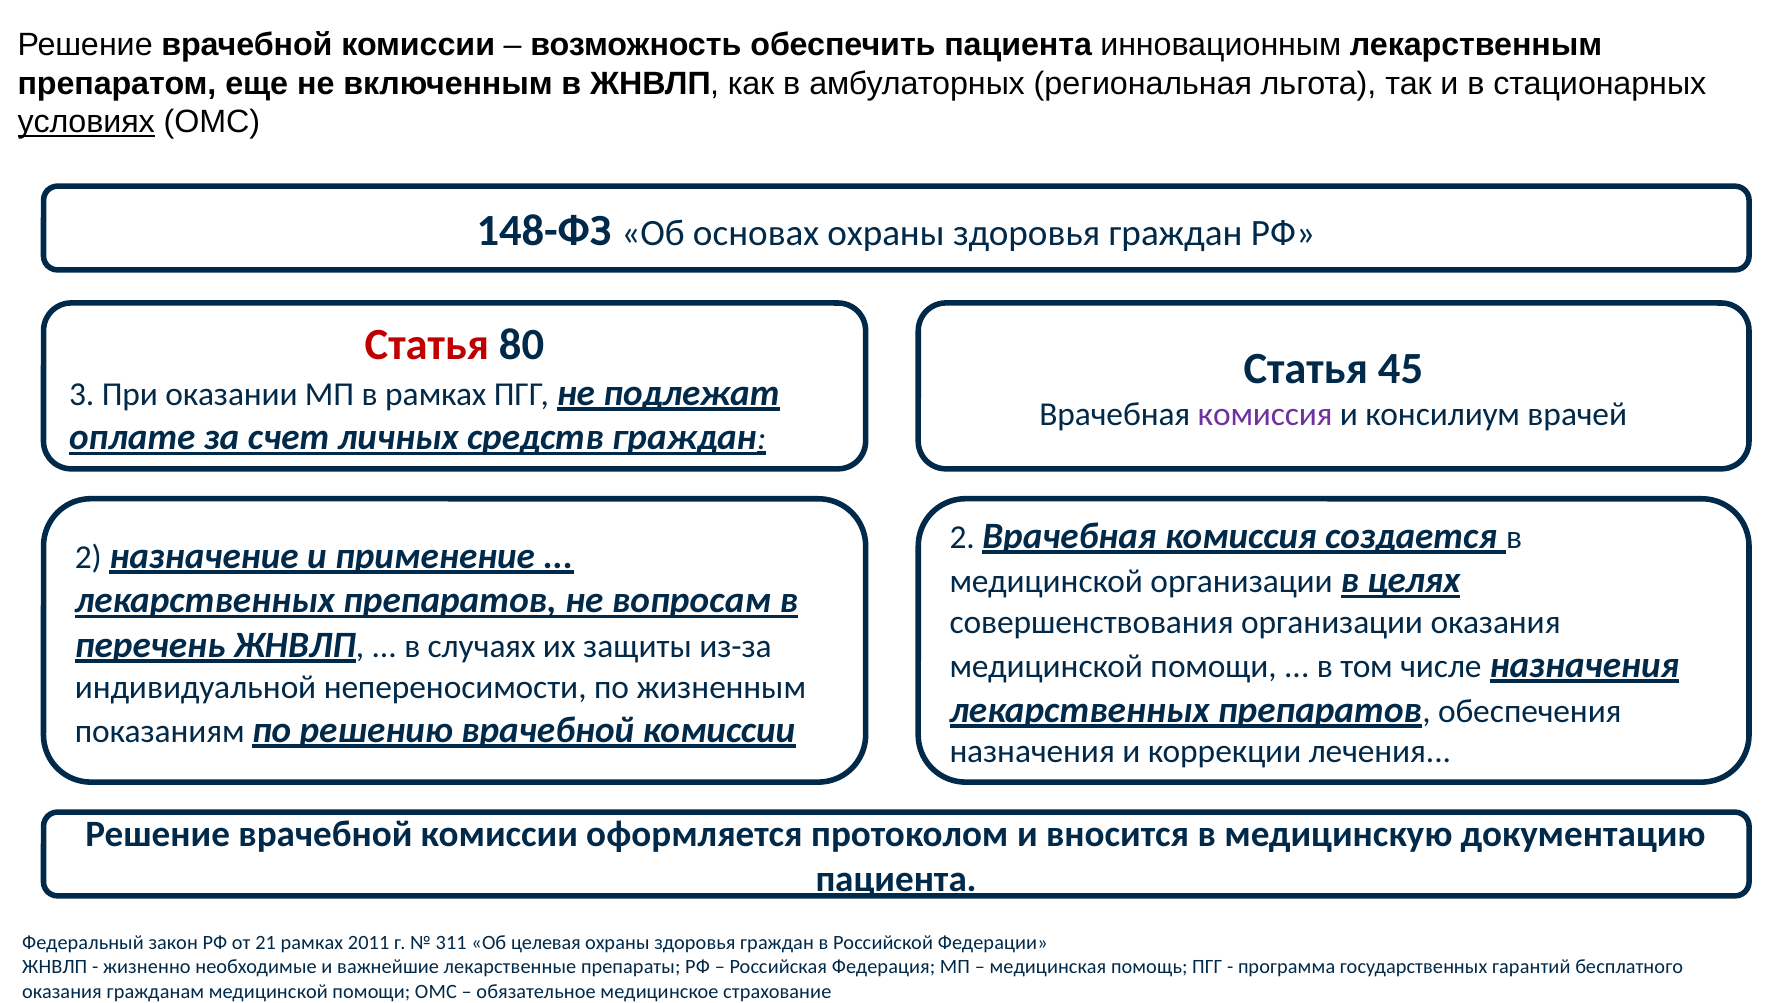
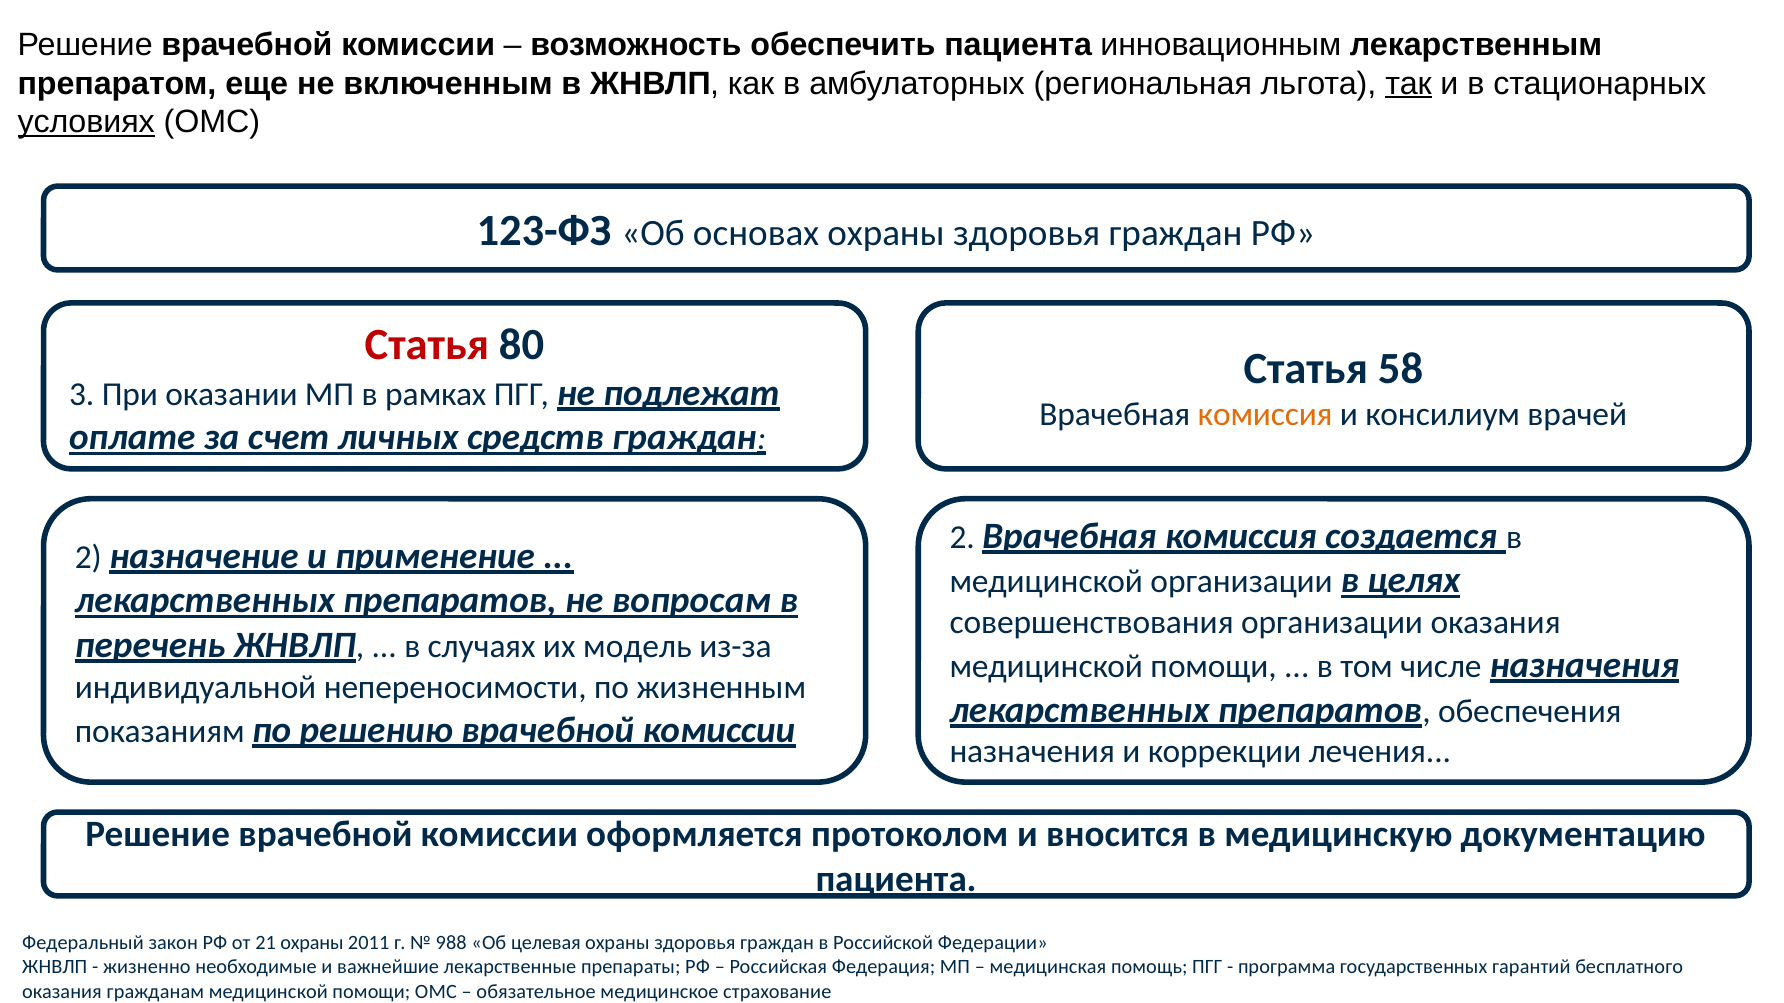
так underline: none -> present (1409, 84)
148-ФЗ: 148-ФЗ -> 123-ФЗ (544, 231)
45: 45 -> 58 (1401, 369)
комиссия colour: purple -> orange (1265, 415)
защиты: защиты -> модель (637, 647)
21 рамках: рамках -> охраны (312, 943)
311: 311 -> 988 (451, 943)
